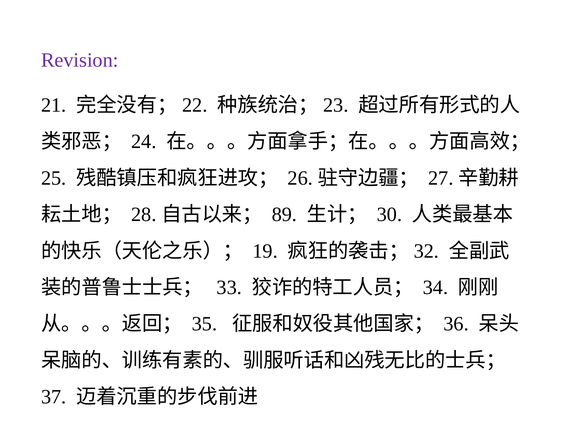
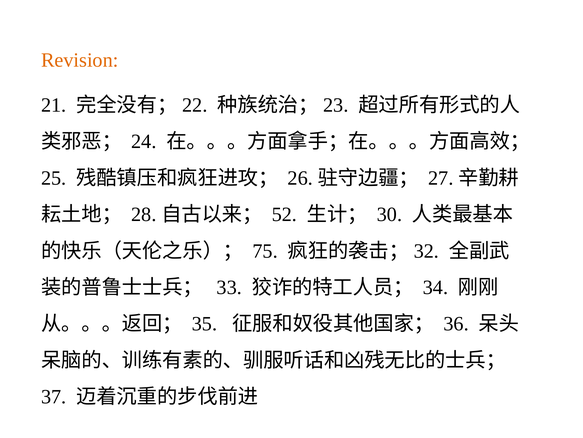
Revision colour: purple -> orange (80, 60)
89: 89 -> 52 (284, 214)
19: 19 -> 75 (265, 251)
